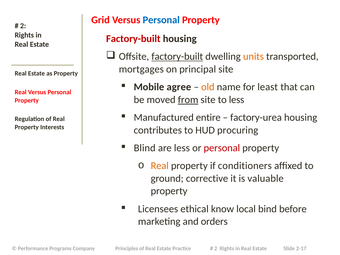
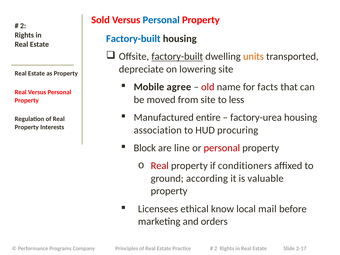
Grid: Grid -> Sold (101, 20)
Factory-built colour: red -> blue (133, 39)
mortgages: mortgages -> depreciate (141, 69)
principal: principal -> lowering (198, 69)
old colour: orange -> red (208, 87)
least: least -> facts (268, 87)
from underline: present -> none (188, 100)
contributes: contributes -> association (158, 130)
Blind: Blind -> Block (145, 148)
are less: less -> line (182, 148)
Real colour: orange -> red (160, 166)
corrective: corrective -> according (207, 178)
bind: bind -> mail (267, 209)
